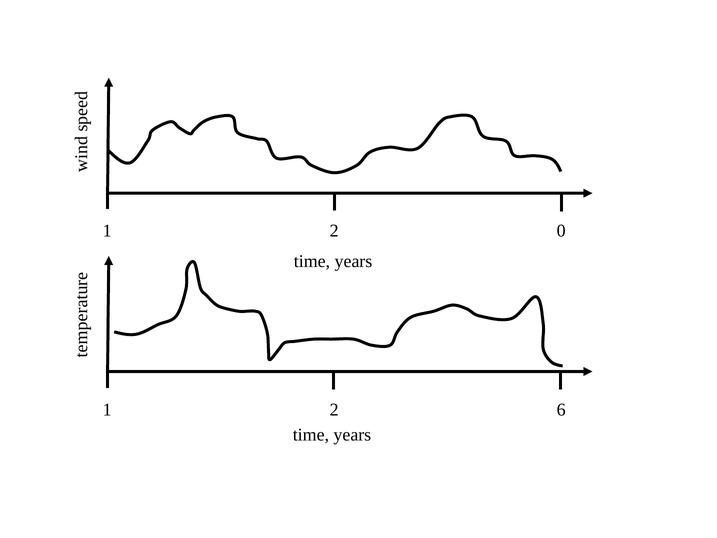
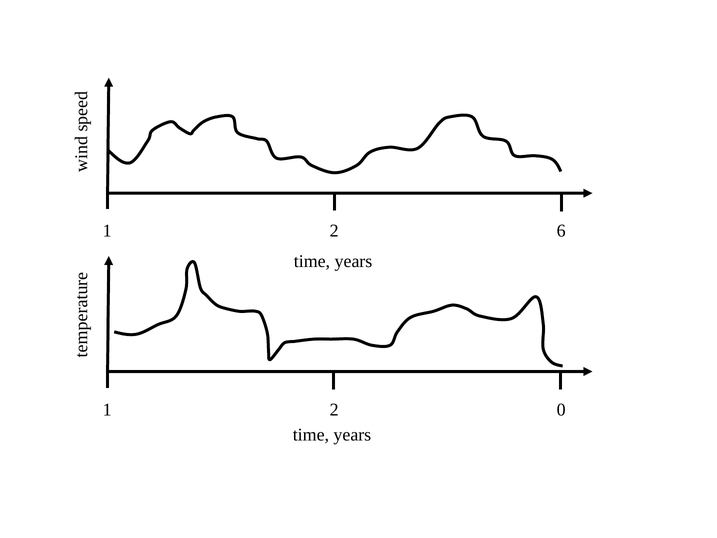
0: 0 -> 6 (561, 231)
6: 6 -> 0 (561, 410)
